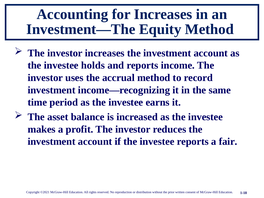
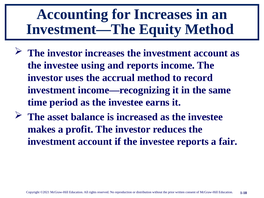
holds: holds -> using (93, 65)
